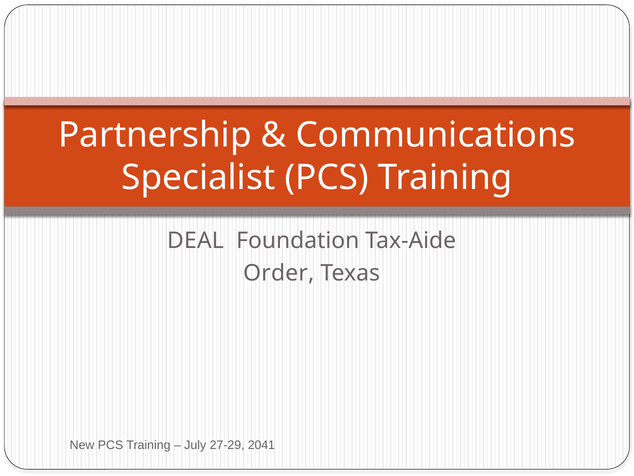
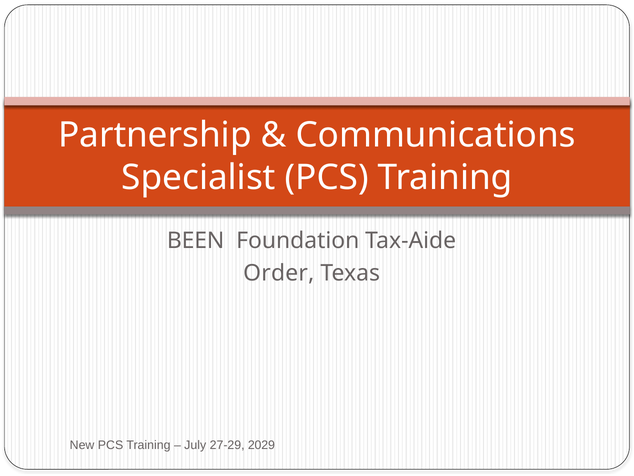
DEAL: DEAL -> BEEN (196, 240)
2041: 2041 -> 2029 (261, 445)
